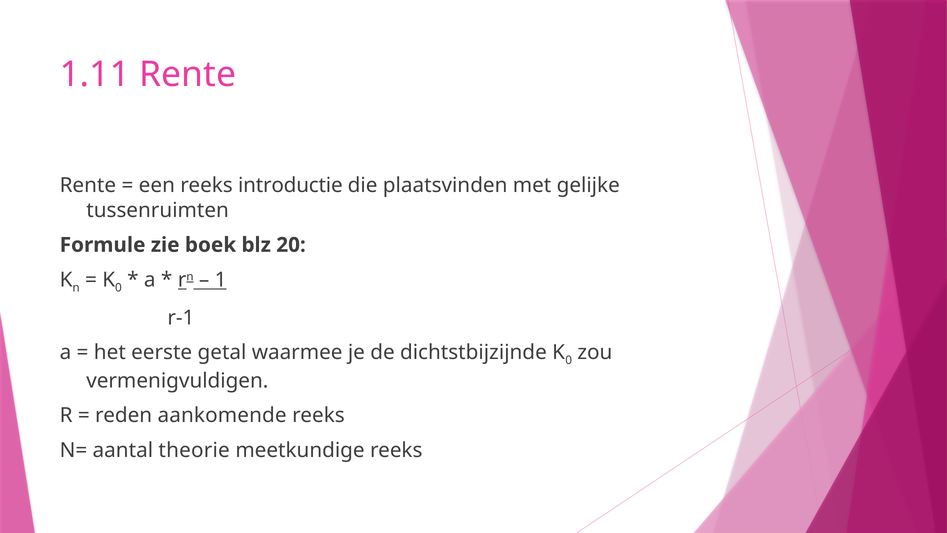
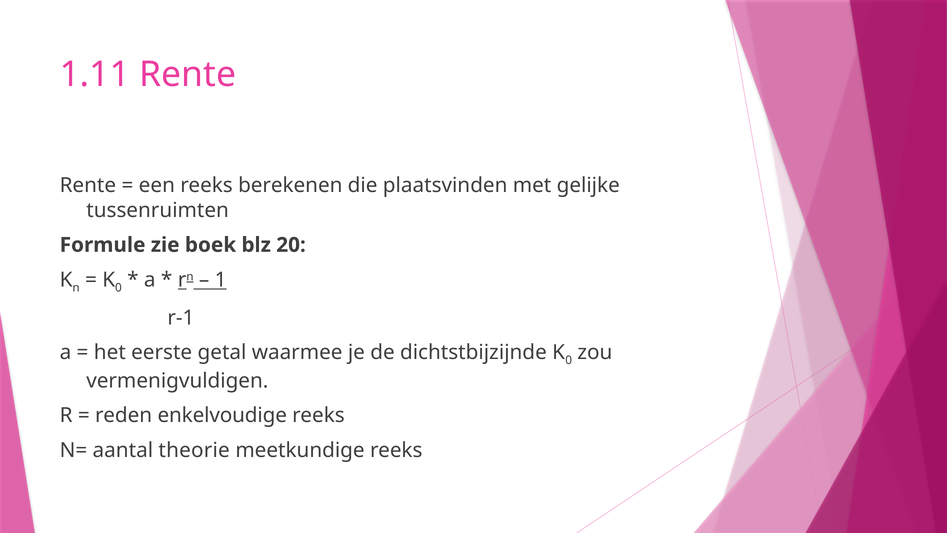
introductie: introductie -> berekenen (290, 185)
aankomende: aankomende -> enkelvoudige (222, 415)
